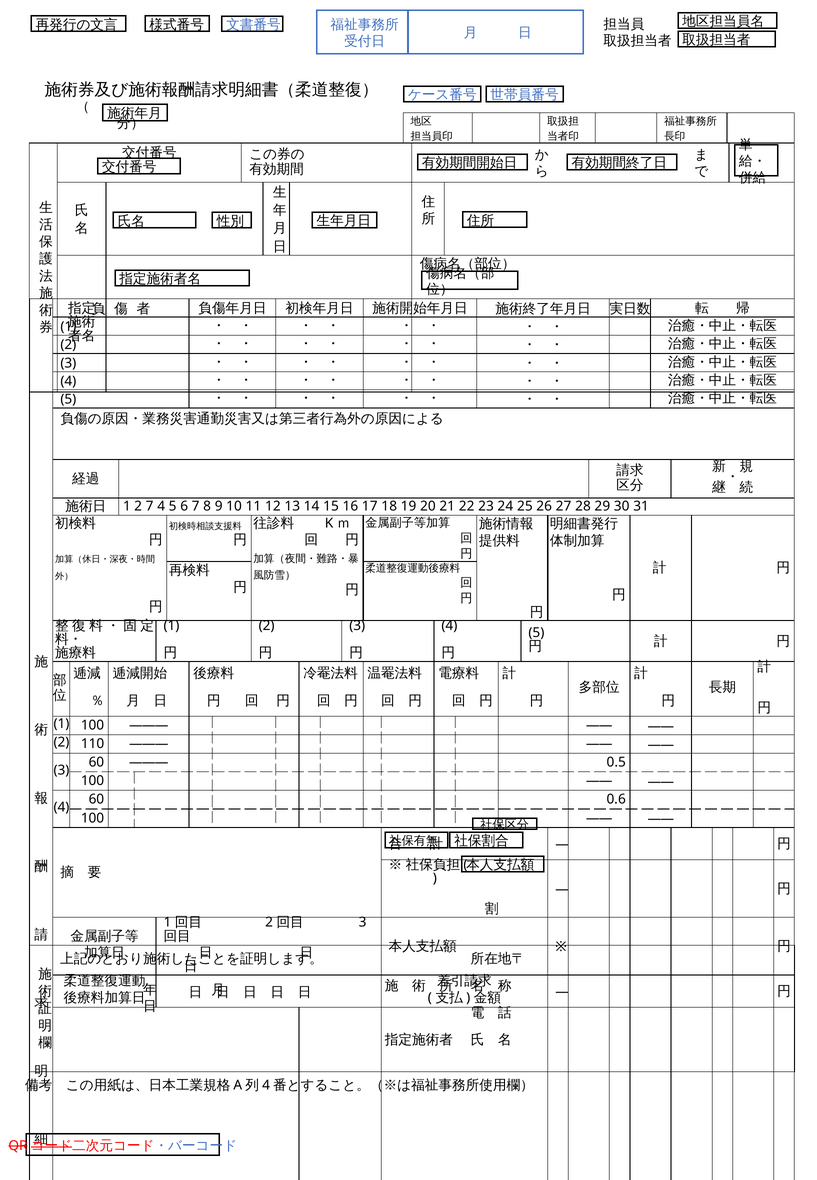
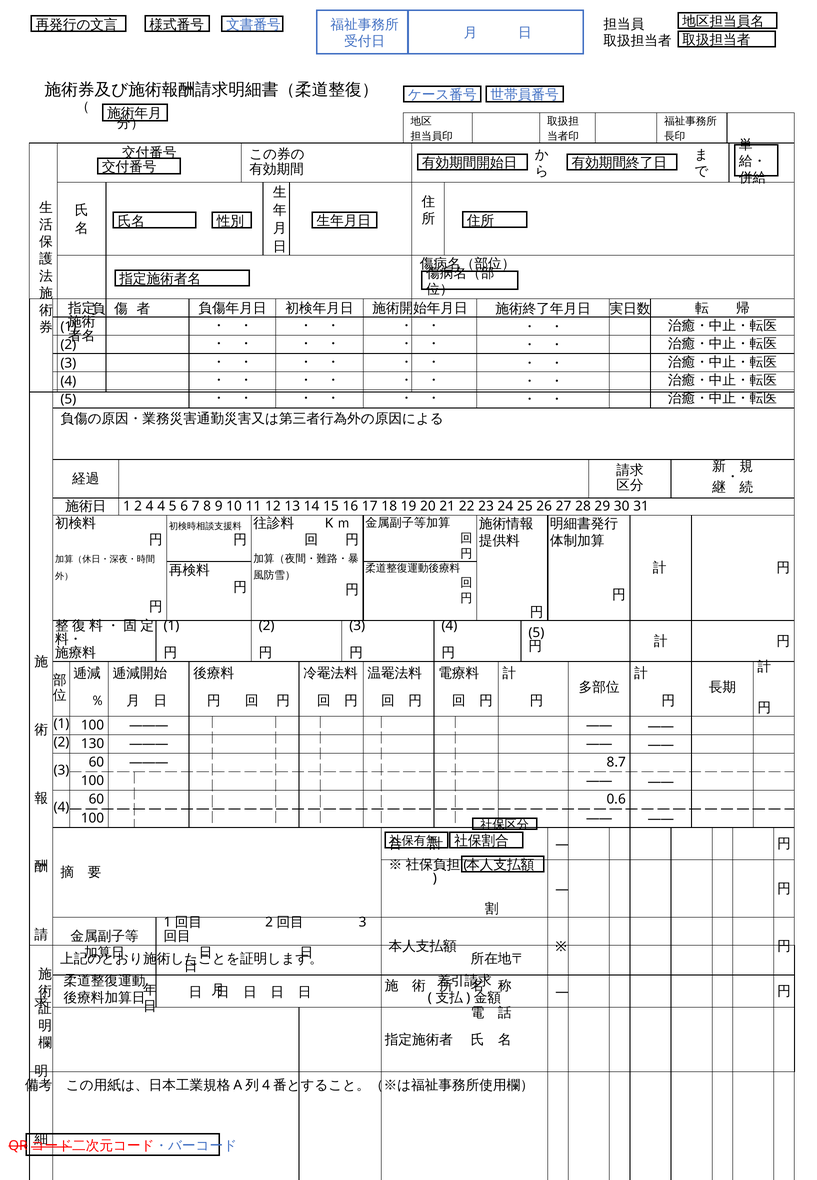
2 7: 7 -> 4 (150, 507)
110: 110 -> 130 (93, 744)
0.5: 0.5 -> 8.7 (616, 762)
